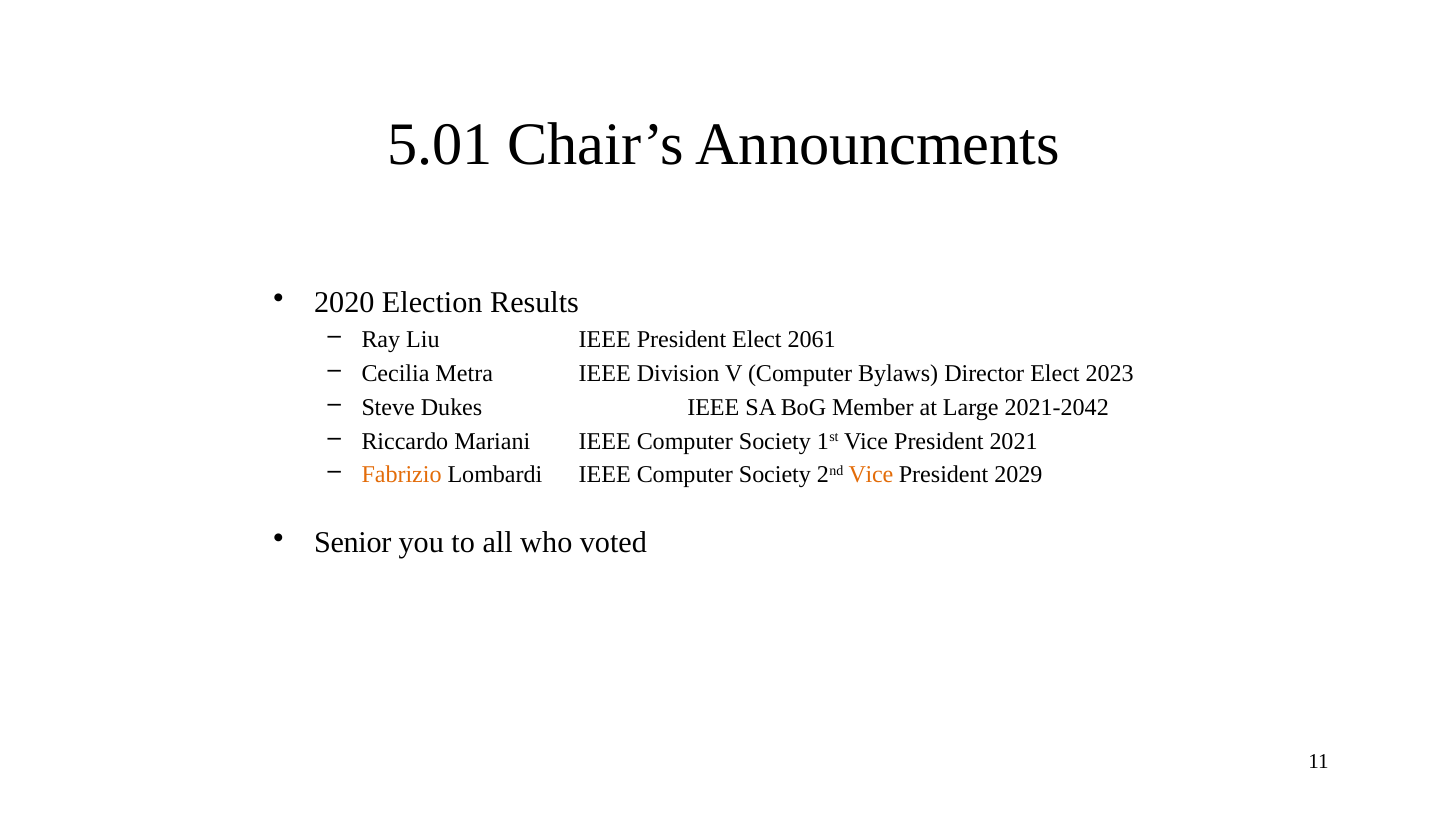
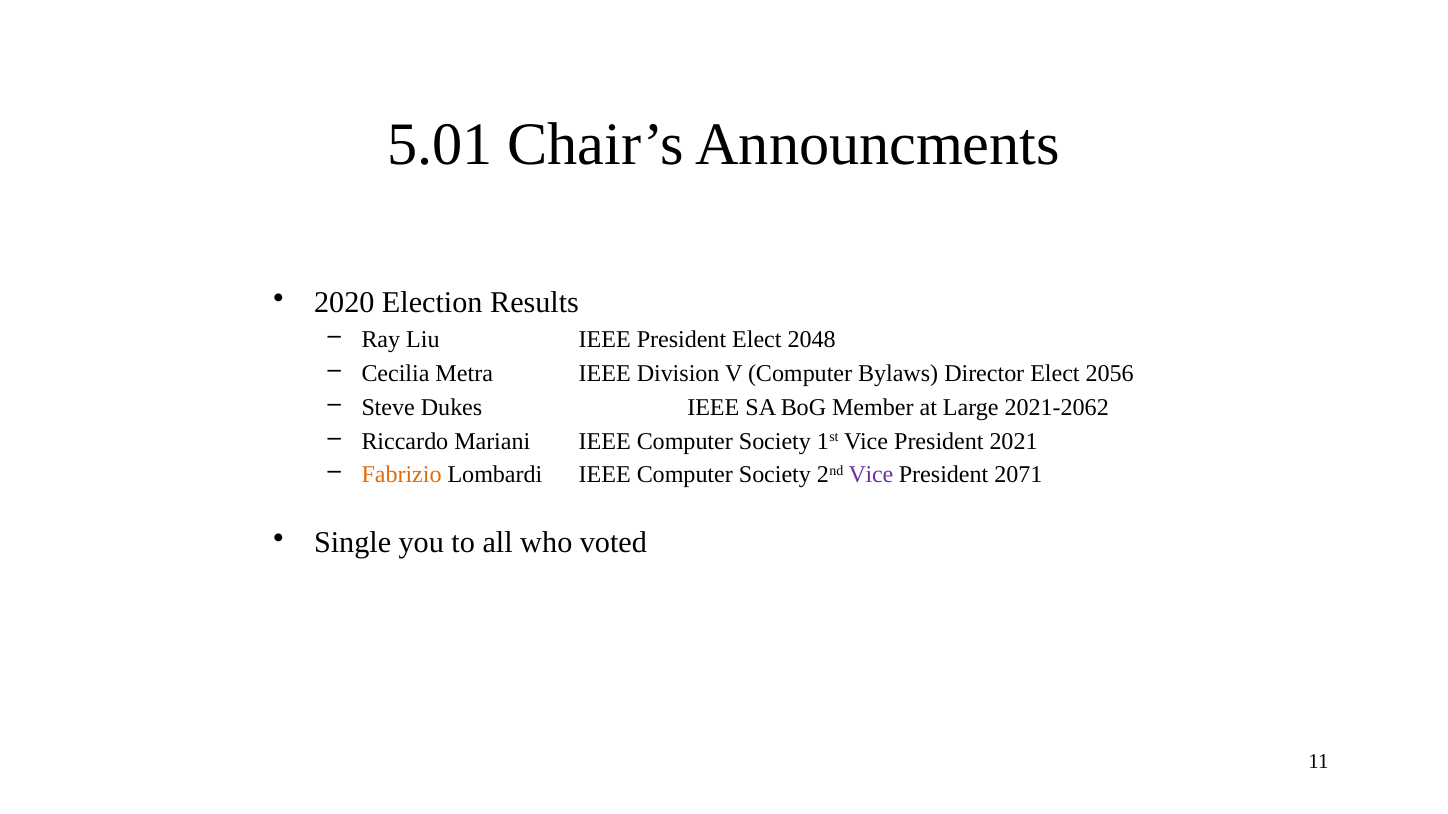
2061: 2061 -> 2048 (812, 340)
2023: 2023 -> 2056 (1110, 374)
2021-2042: 2021-2042 -> 2021-2062 (1057, 408)
Vice colour: orange -> purple (871, 475)
2029: 2029 -> 2071 (1018, 475)
Senior: Senior -> Single (353, 543)
